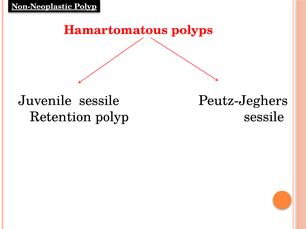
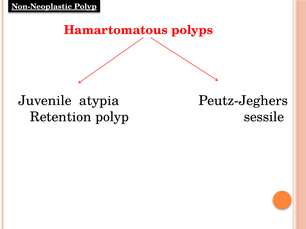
Juvenile sessile: sessile -> atypia (99, 101)
